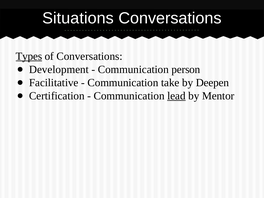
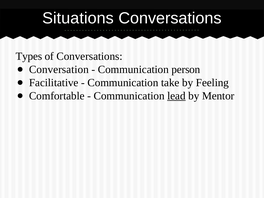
Types underline: present -> none (29, 56)
Development: Development -> Conversation (59, 69)
Deepen: Deepen -> Feeling (212, 83)
Certification: Certification -> Comfortable (57, 96)
